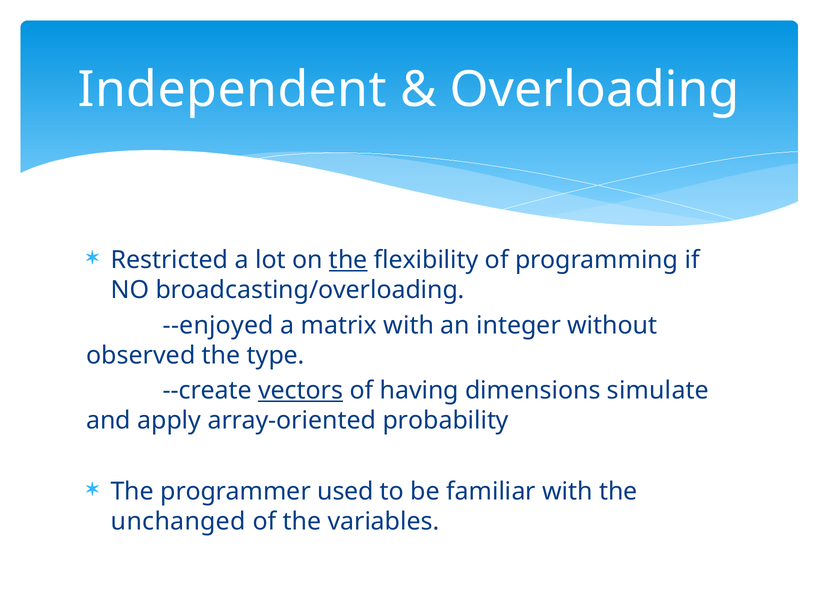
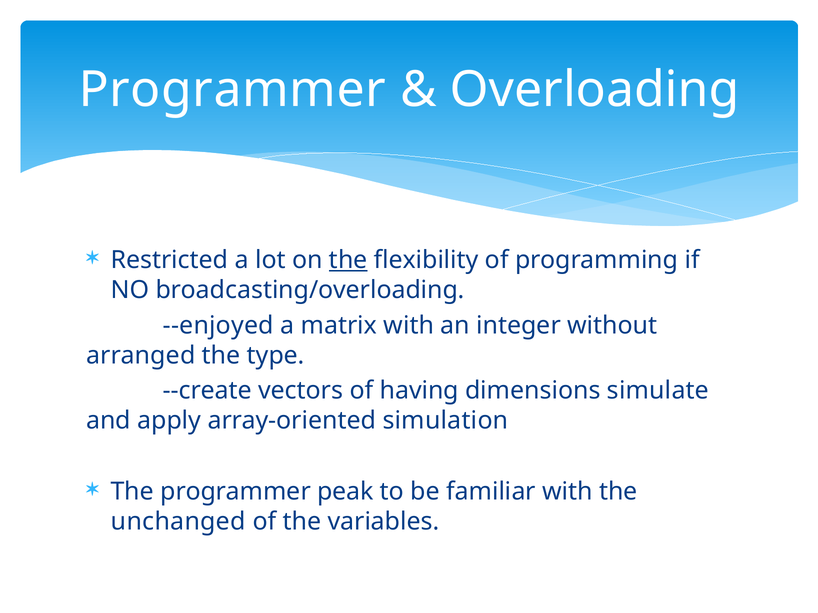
Independent: Independent -> Programmer (232, 90)
observed: observed -> arranged (141, 356)
vectors underline: present -> none (301, 391)
probability: probability -> simulation (446, 421)
used: used -> peak (345, 492)
